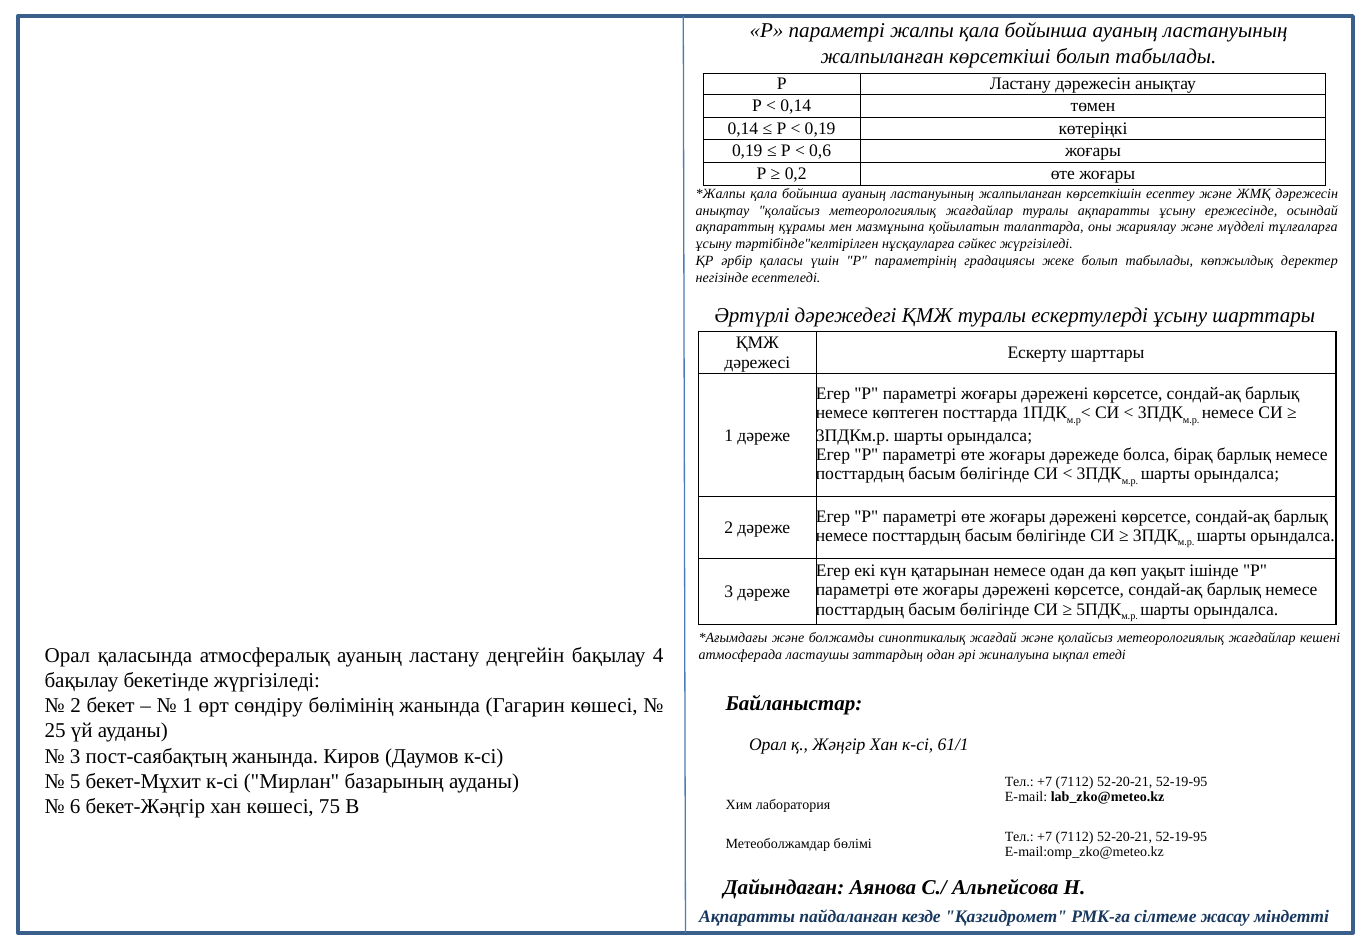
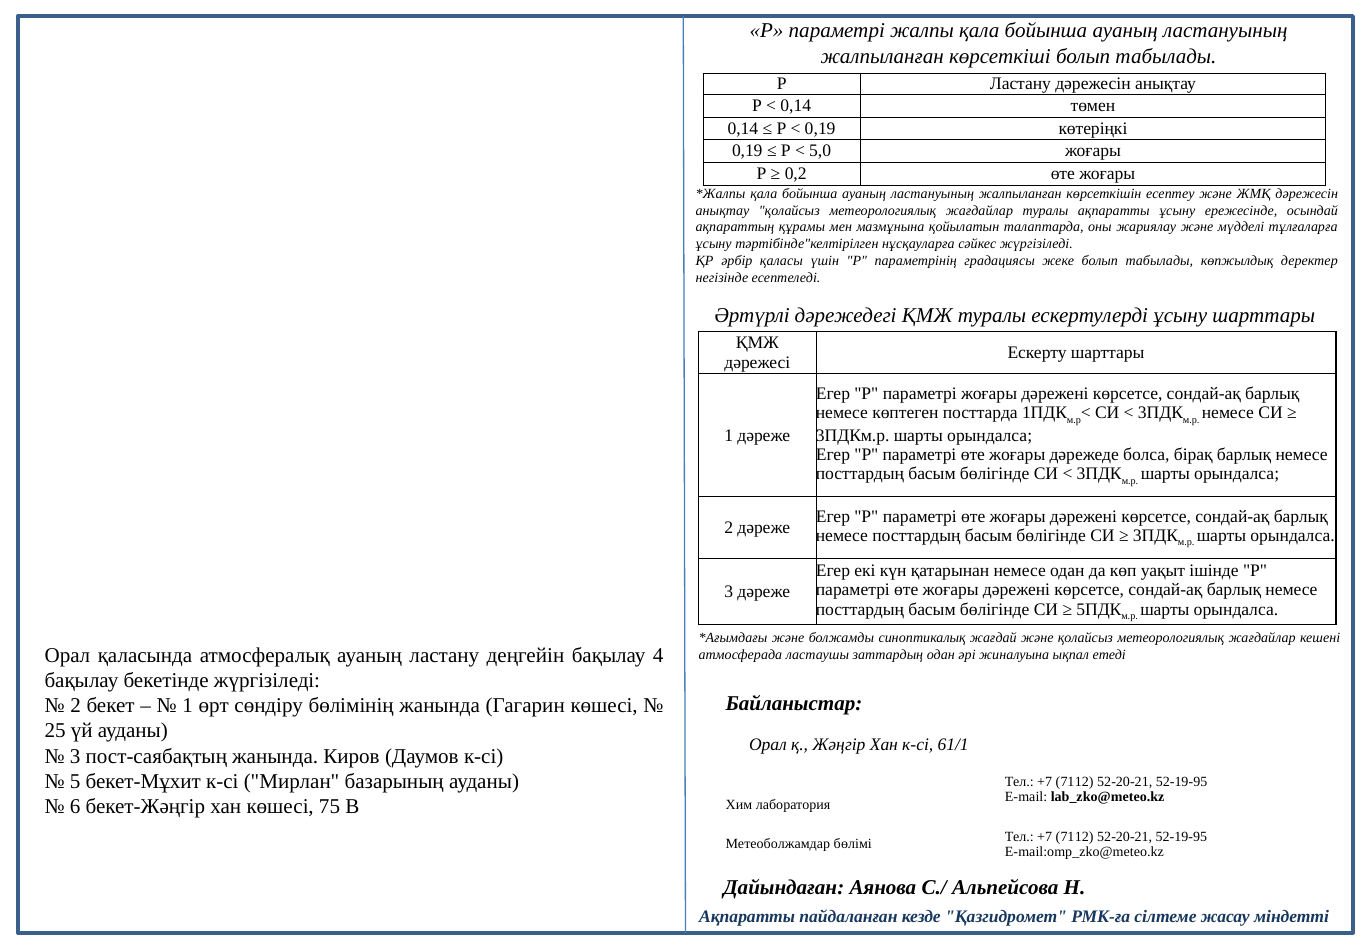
0,6: 0,6 -> 5,0 (820, 151)
